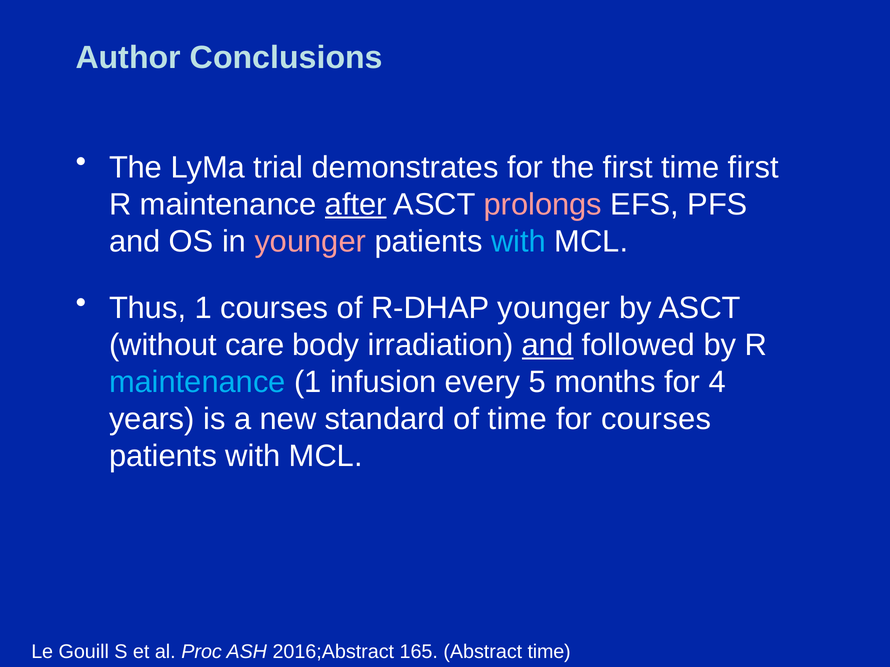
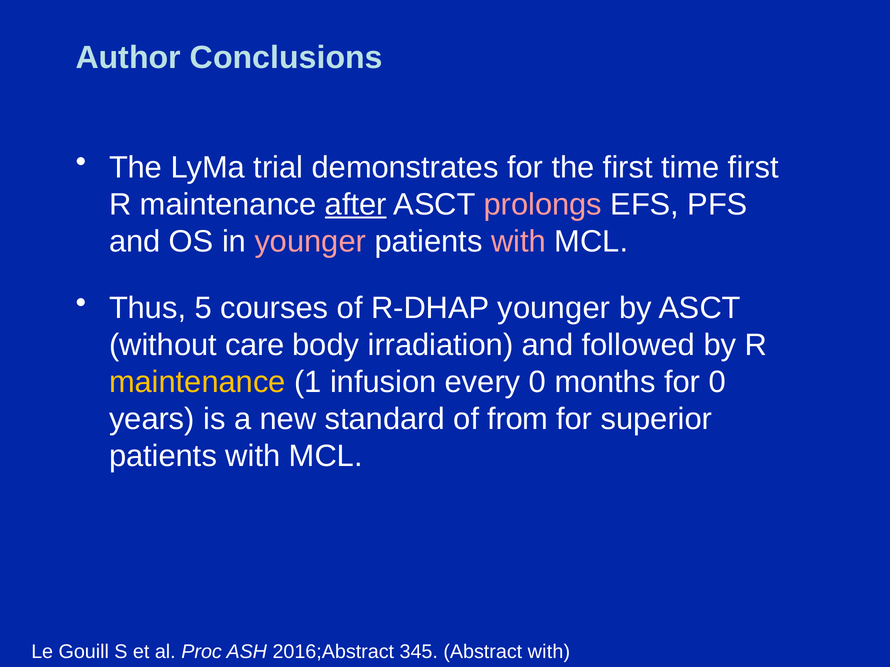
with colour: light blue -> pink (518, 242)
Thus 1: 1 -> 5 (203, 308)
and underline: present -> none (548, 345)
maintenance colour: light blue -> yellow (197, 382)
every 5: 5 -> 0 (537, 382)
for 4: 4 -> 0 (717, 382)
of time: time -> from (518, 420)
for courses: courses -> superior (656, 420)
165: 165 -> 345 (419, 652)
Abstract time: time -> with (549, 652)
